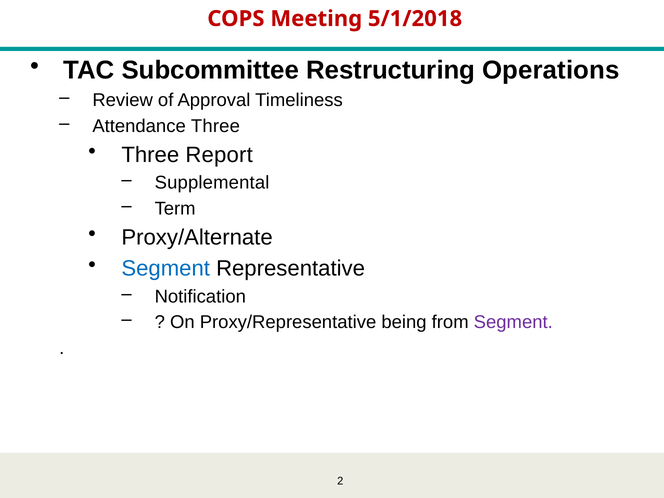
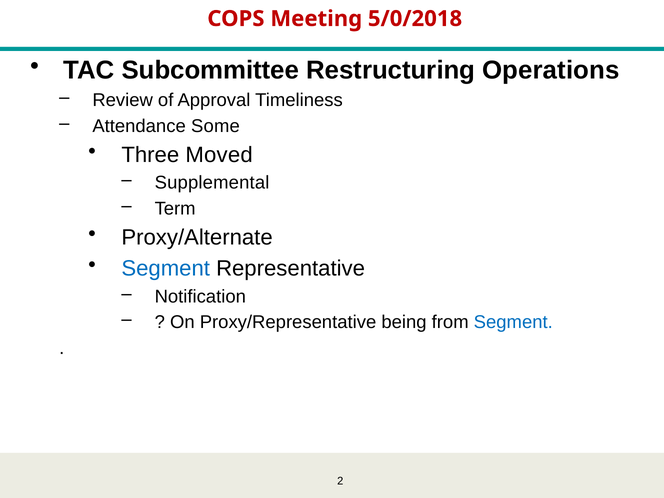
5/1/2018: 5/1/2018 -> 5/0/2018 (415, 19)
Attendance Three: Three -> Some (215, 126)
Report: Report -> Moved (219, 155)
Segment colour: purple -> blue (513, 322)
